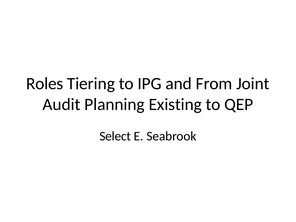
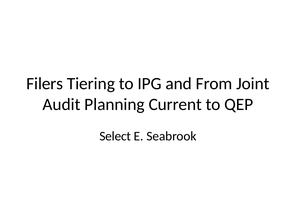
Roles: Roles -> Filers (45, 84)
Existing: Existing -> Current (175, 104)
